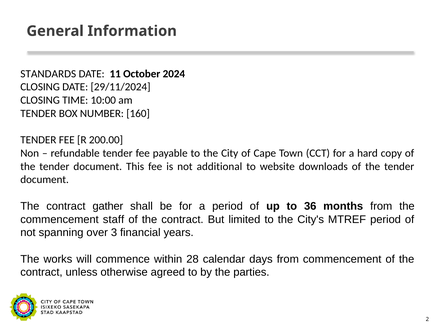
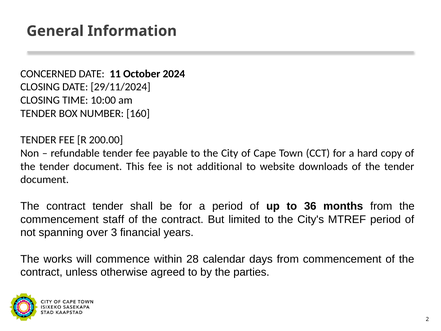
STANDARDS: STANDARDS -> CONCERNED (48, 74)
contract gather: gather -> tender (108, 206)
